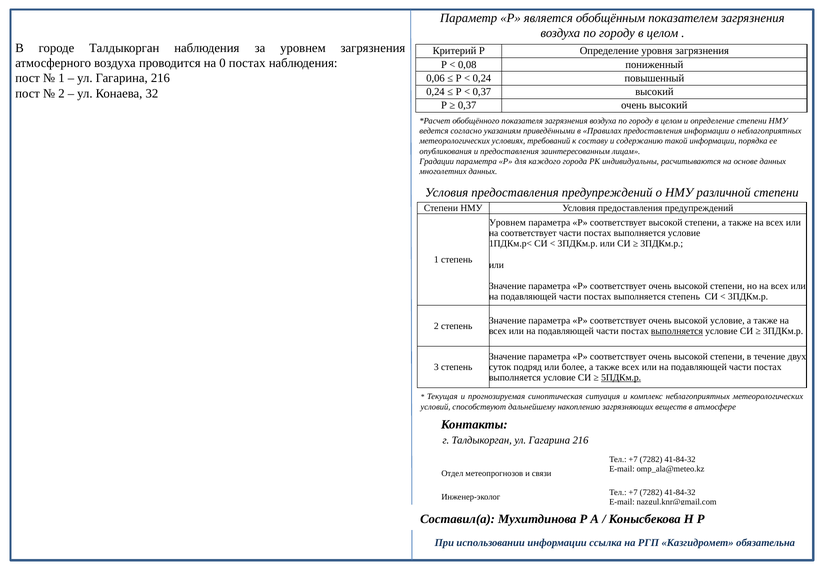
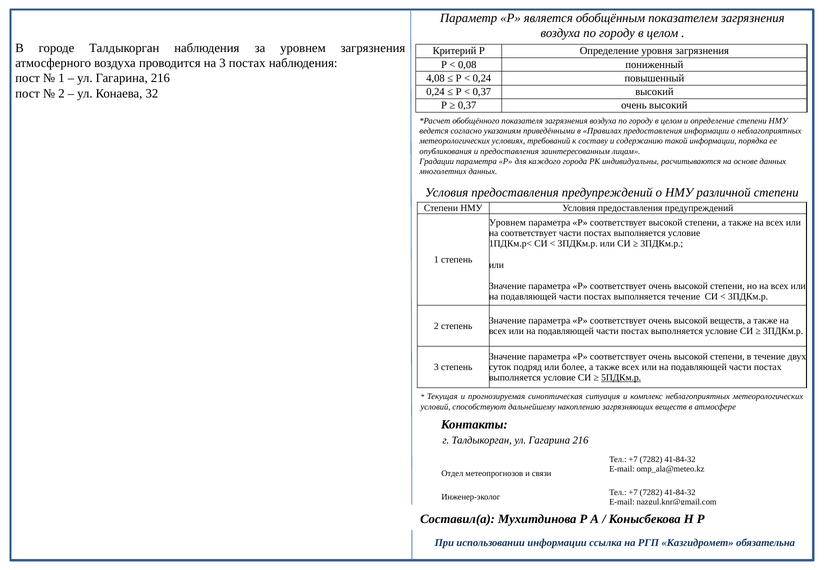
на 0: 0 -> 3 (222, 63)
0,06: 0,06 -> 4,08 (435, 78)
выполняется степень: степень -> течение (684, 297)
высокой условие: условие -> веществ (727, 321)
выполняется underline: present -> none (677, 331)
